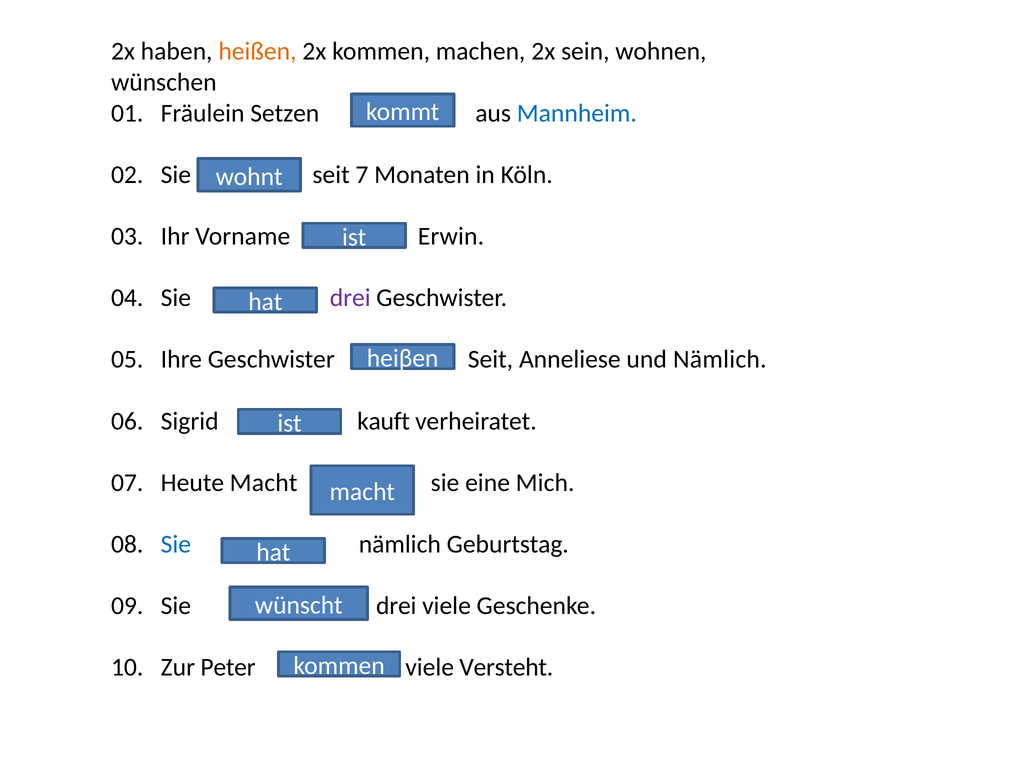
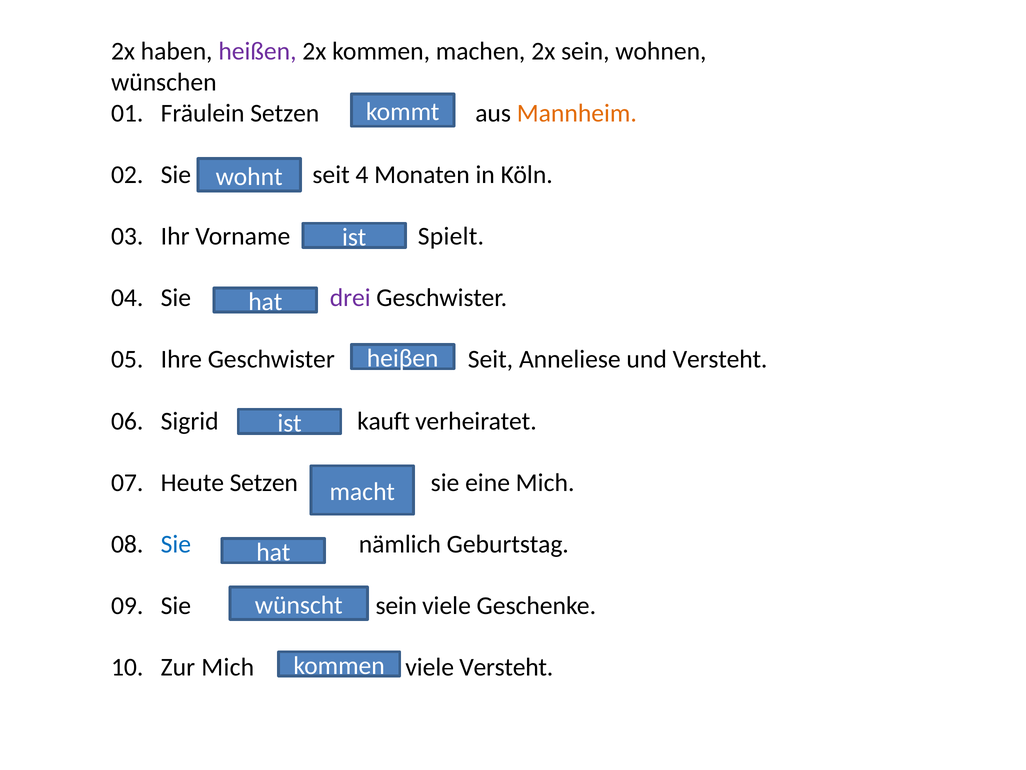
heißen colour: orange -> purple (257, 51)
Mannheim colour: blue -> orange (577, 113)
7: 7 -> 4 (362, 175)
Erwin: Erwin -> Spielt (451, 236)
und Nämlich: Nämlich -> Versteht (720, 359)
Heute Macht: Macht -> Setzen (264, 482)
09 Sie drei: drei -> sein (396, 605)
Zur Peter: Peter -> Mich (228, 667)
